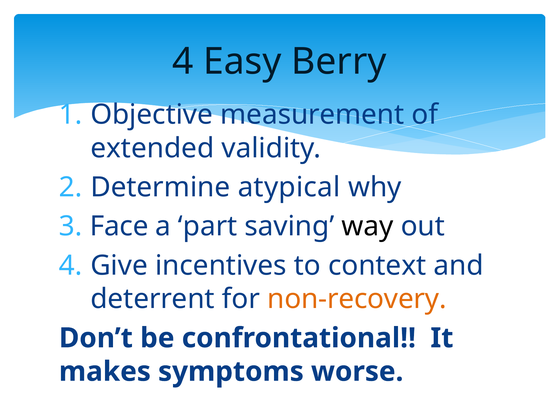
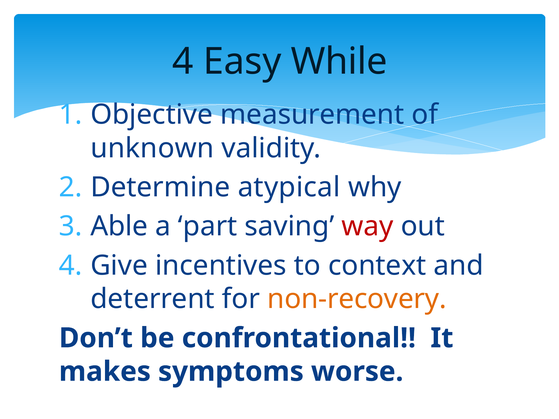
Berry: Berry -> While (339, 62)
extended: extended -> unknown (152, 148)
Face: Face -> Able (119, 226)
way colour: black -> red (368, 226)
